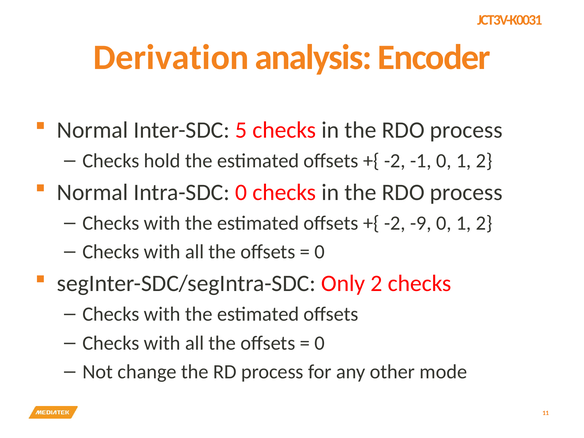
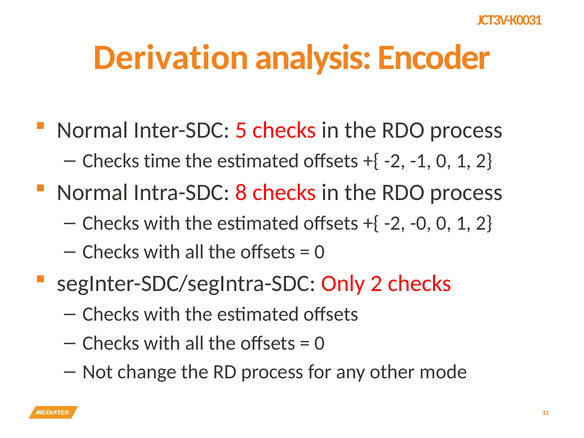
hold: hold -> time (162, 161)
Intra-SDC 0: 0 -> 8 (241, 192)
-9: -9 -> -0 (421, 223)
